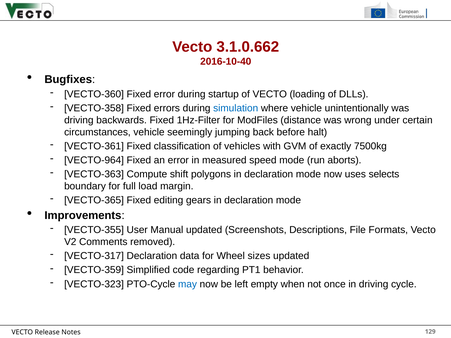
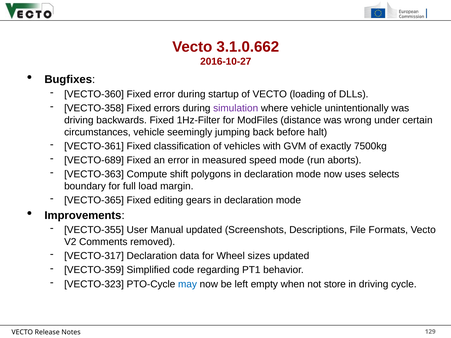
2016-10-40: 2016-10-40 -> 2016-10-27 (226, 62)
simulation colour: blue -> purple (236, 108)
VECTO-964: VECTO-964 -> VECTO-689 (94, 160)
once: once -> store (335, 284)
